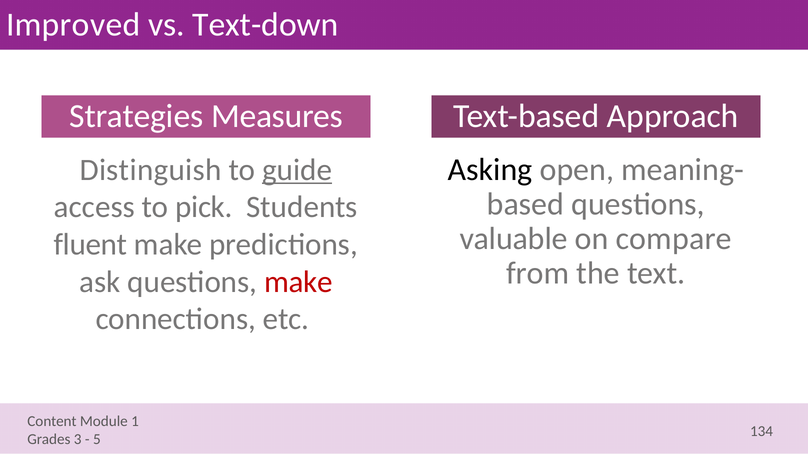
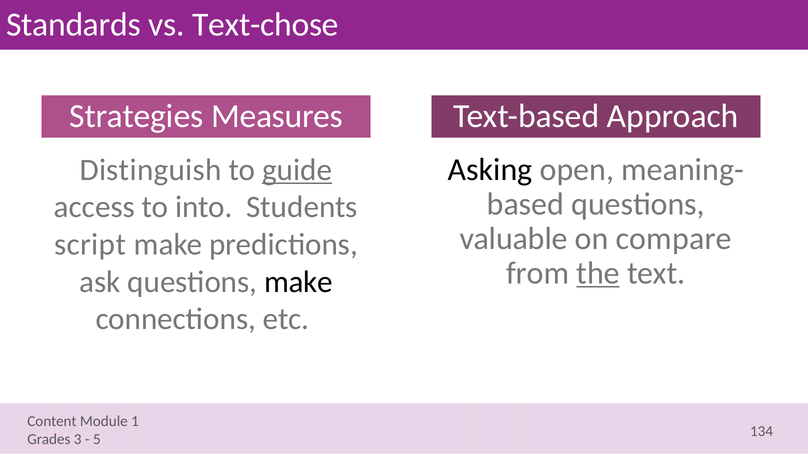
Improved: Improved -> Standards (73, 25)
Text-down: Text-down -> Text-chose (266, 25)
pick: pick -> into (204, 207)
fluent: fluent -> script (90, 245)
the underline: none -> present (598, 273)
make colour: red -> black (298, 282)
